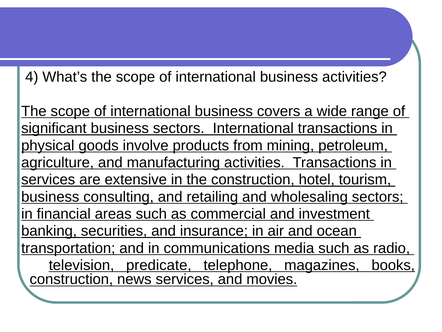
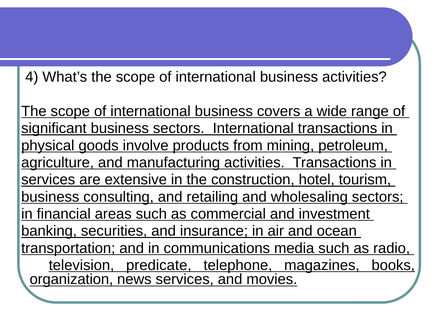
construction: construction -> organization (71, 279)
